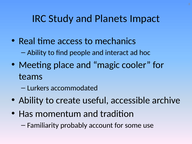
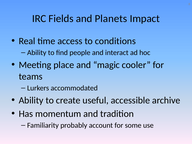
Study: Study -> Fields (61, 19)
mechanics: mechanics -> conditions (115, 41)
